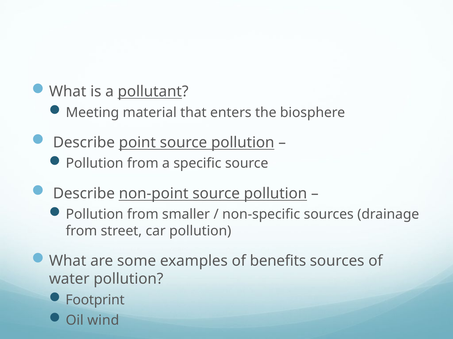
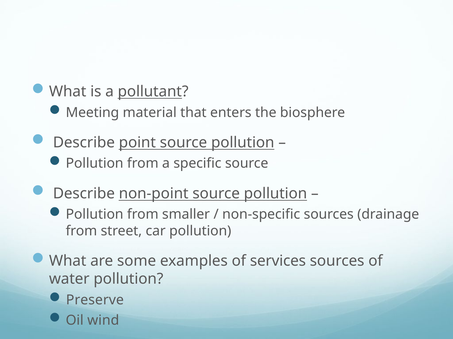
benefits: benefits -> services (278, 261)
Footprint: Footprint -> Preserve (95, 301)
